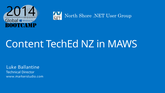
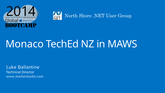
Content: Content -> Monaco (25, 44)
